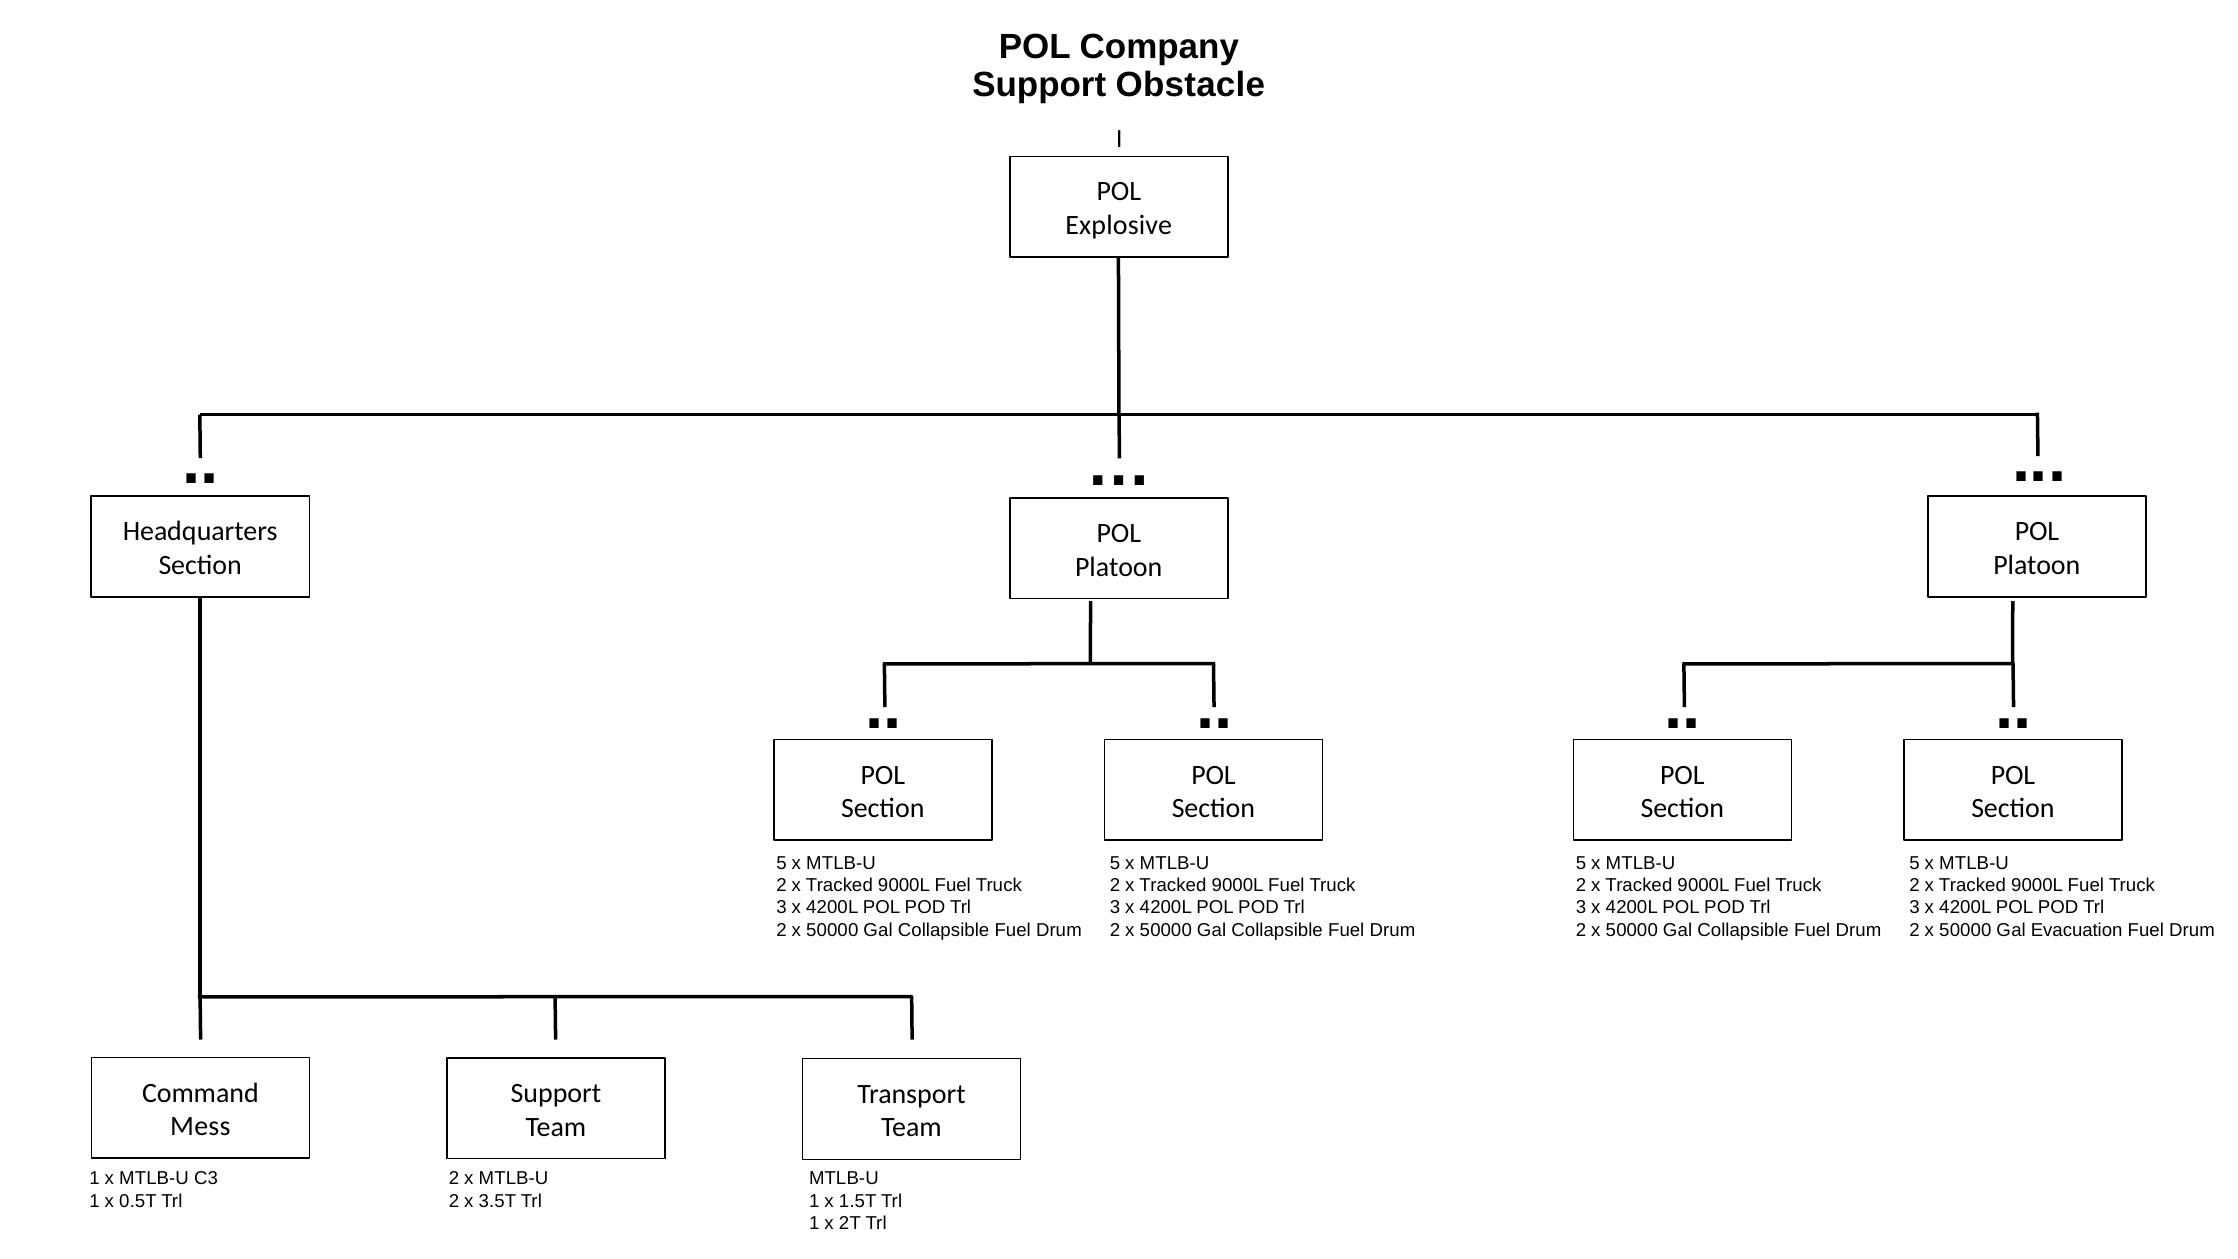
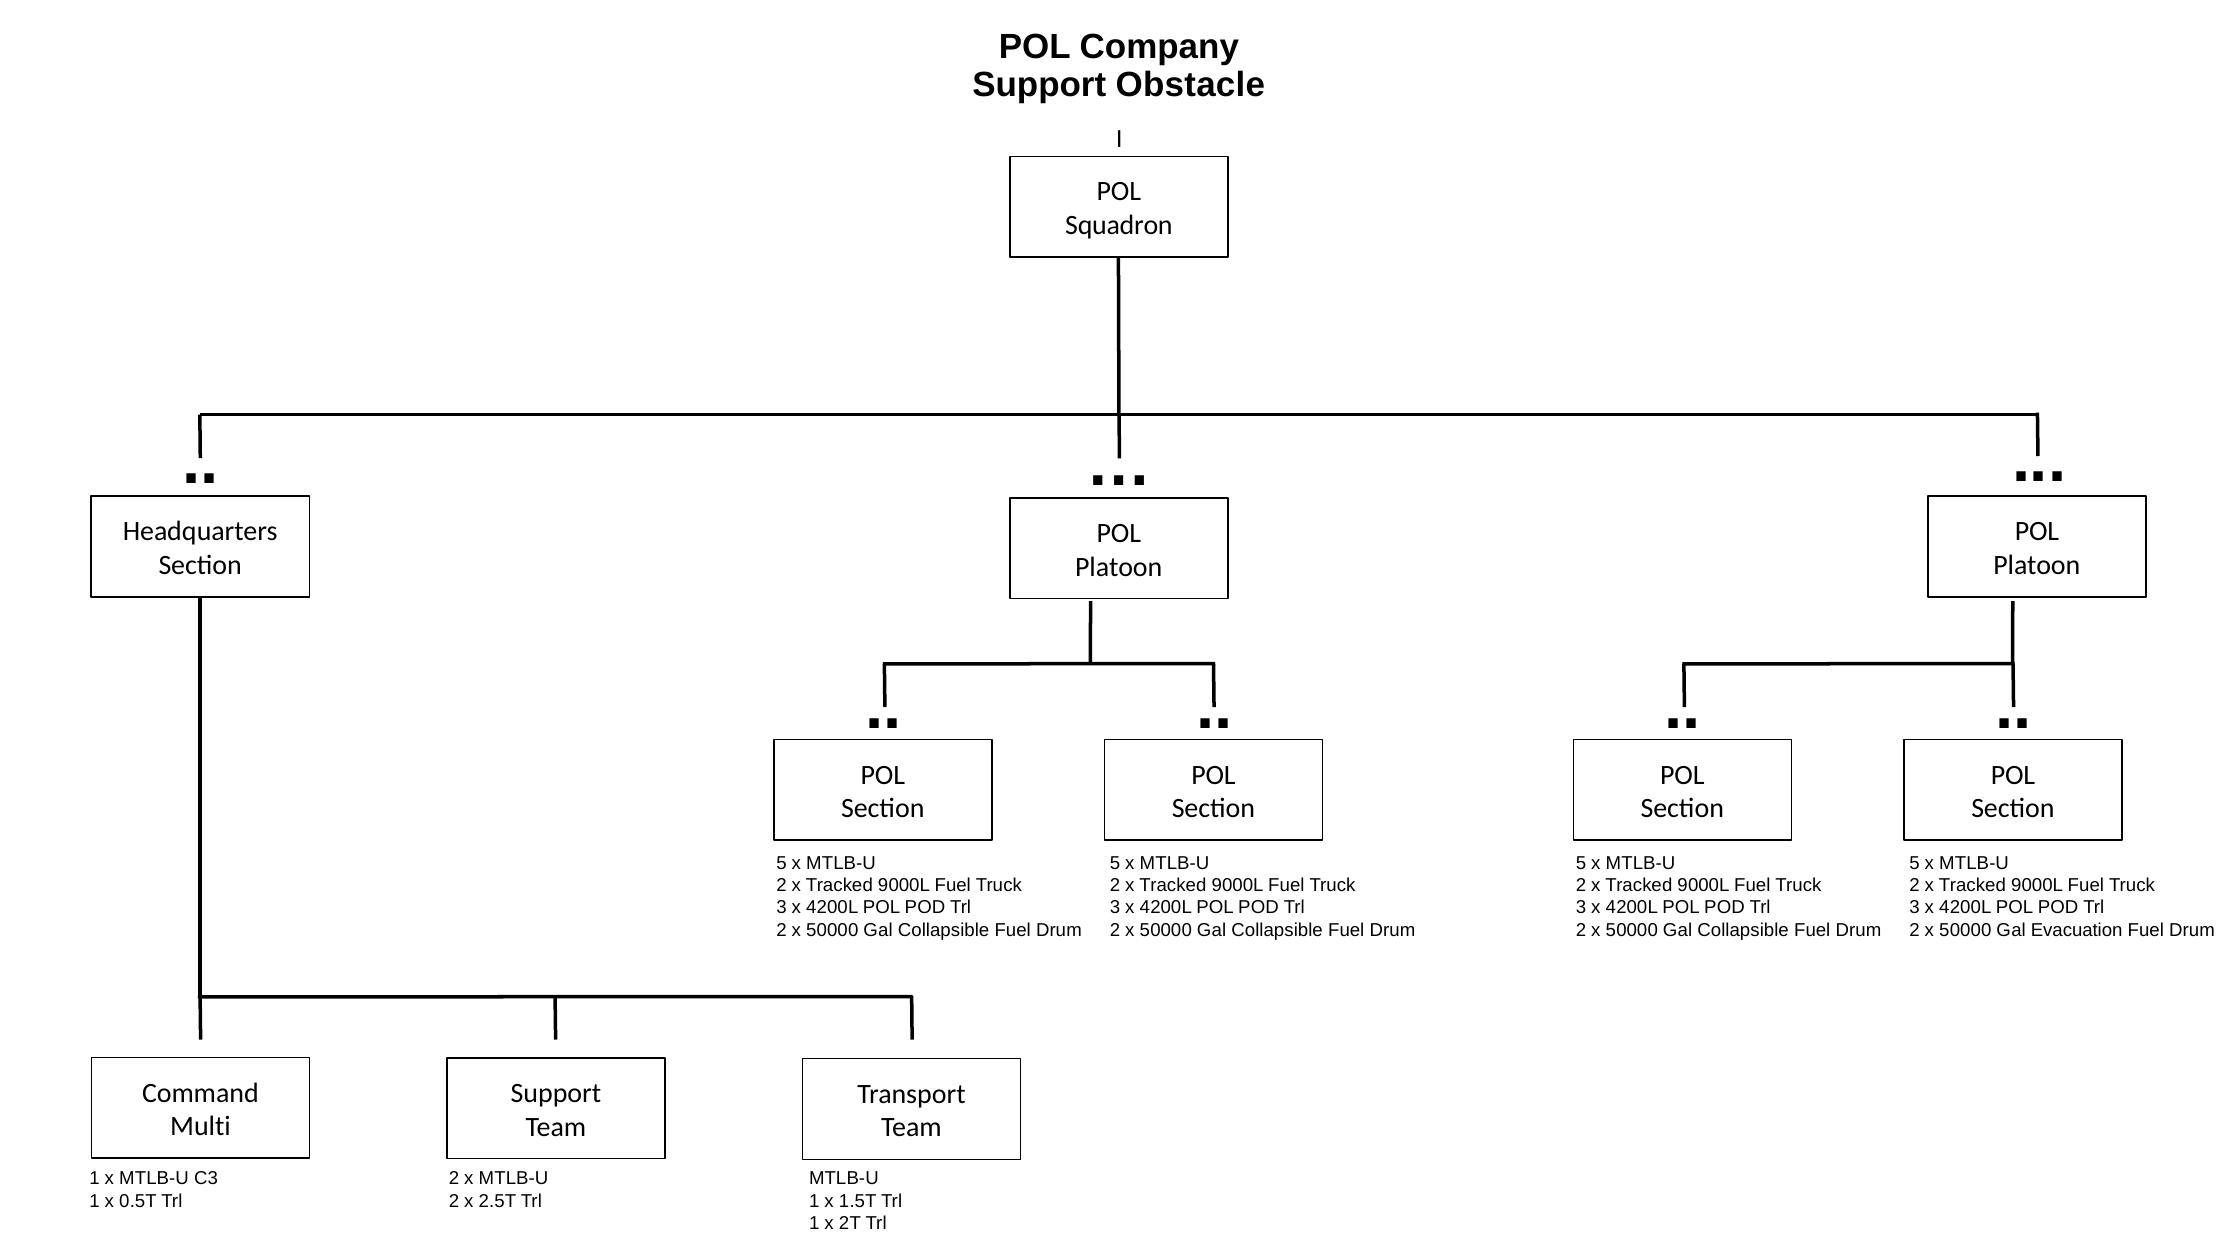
Explosive: Explosive -> Squadron (1119, 225)
Mess: Mess -> Multi (200, 1126)
3.5T: 3.5T -> 2.5T (497, 1201)
